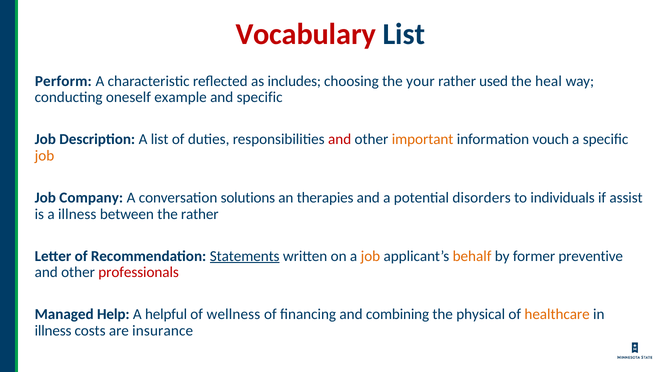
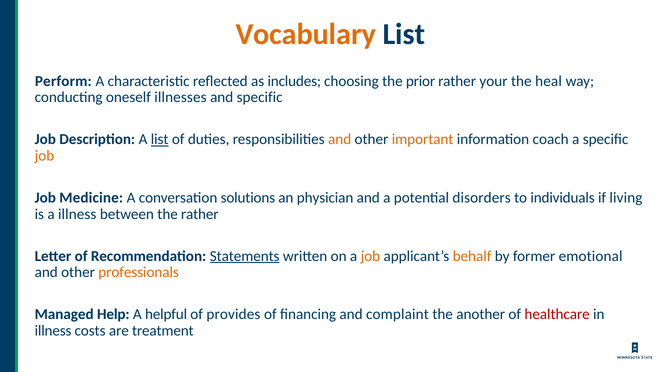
Vocabulary colour: red -> orange (306, 34)
your: your -> prior (421, 81)
used: used -> your (494, 81)
example: example -> illnesses (180, 97)
list underline: none -> present (160, 139)
and colour: red -> orange (340, 139)
vouch: vouch -> coach (551, 139)
Company: Company -> Medicine (91, 198)
therapies: therapies -> physician (325, 198)
assist: assist -> living (626, 198)
preventive: preventive -> emotional (591, 256)
professionals colour: red -> orange (139, 272)
wellness: wellness -> provides (233, 314)
combining: combining -> complaint (397, 314)
physical: physical -> another (481, 314)
healthcare colour: orange -> red (557, 314)
insurance: insurance -> treatment (163, 331)
